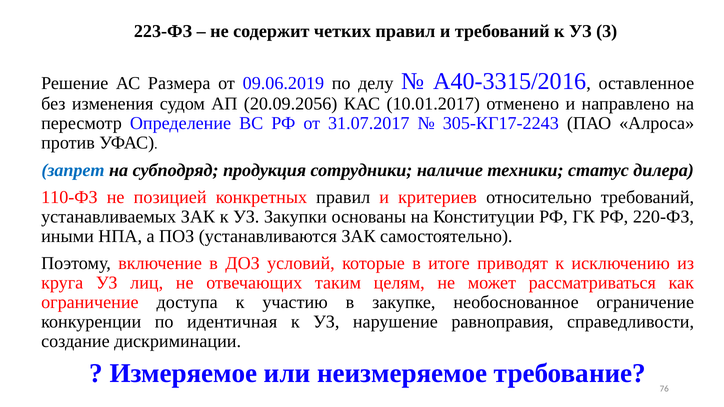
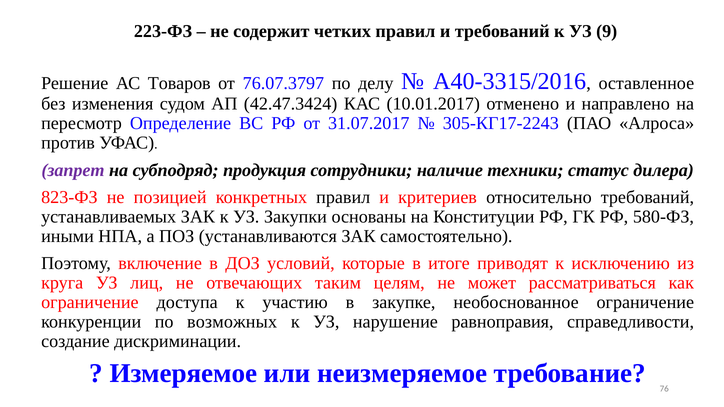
3: 3 -> 9 (607, 31)
Размера: Размера -> Товаров (179, 83)
09.06.2019: 09.06.2019 -> 76.07.3797 (283, 83)
20.09.2056: 20.09.2056 -> 42.47.3424 (291, 104)
запрет colour: blue -> purple (73, 170)
110-ФЗ: 110-ФЗ -> 823-ФЗ (69, 197)
220-ФЗ: 220-ФЗ -> 580-ФЗ (663, 217)
идентичная: идентичная -> возможных (232, 322)
